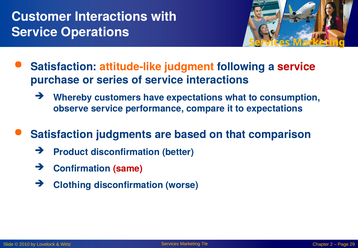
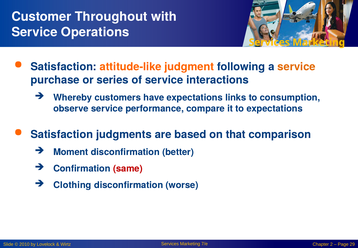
Customer Interactions: Interactions -> Throughout (111, 17)
service colour: red -> orange (297, 67)
what: what -> links (236, 97)
Product: Product -> Moment (71, 152)
